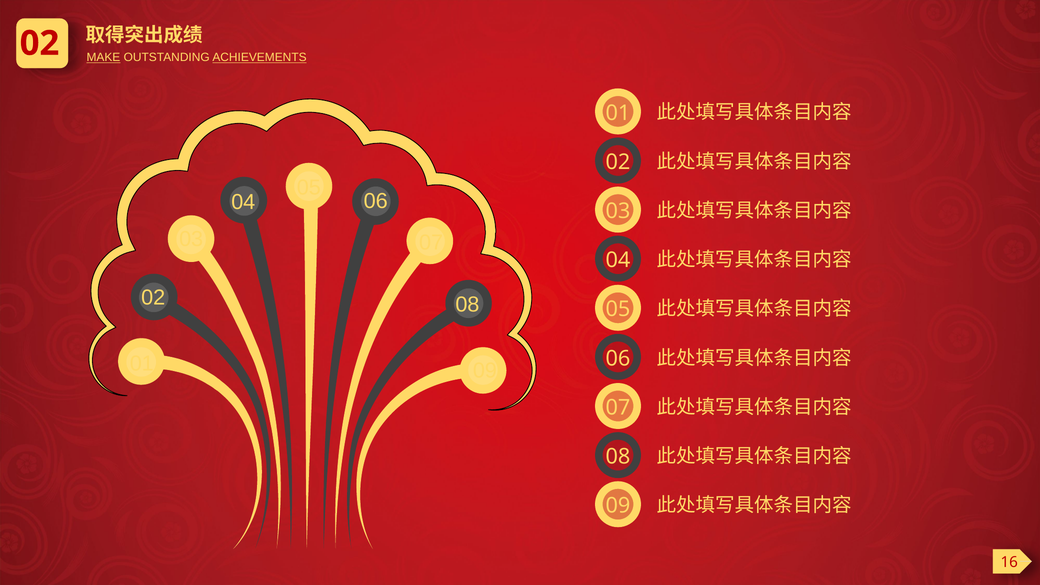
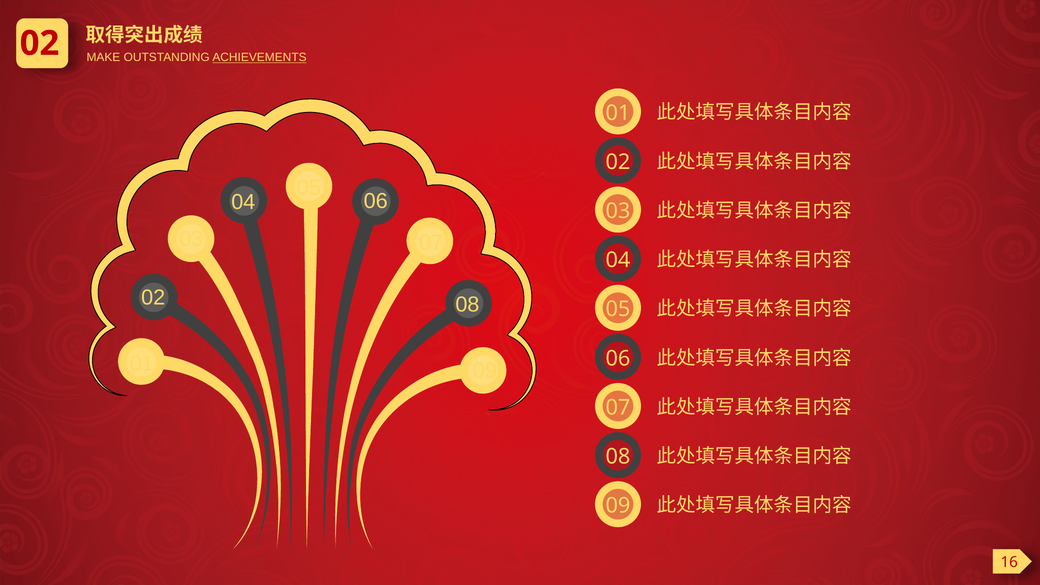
MAKE underline: present -> none (103, 57)
